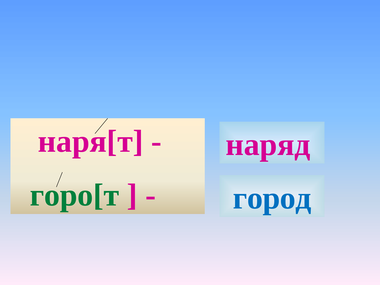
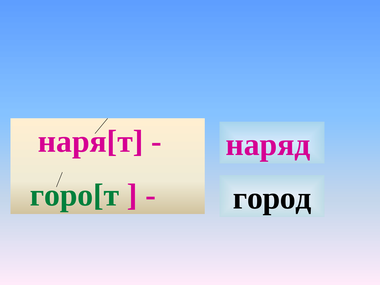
город colour: blue -> black (272, 198)
